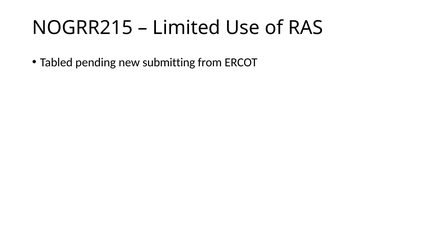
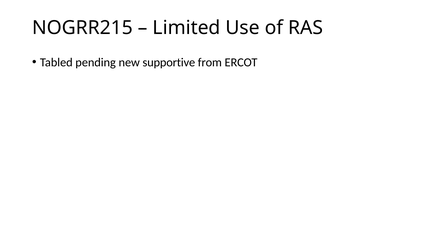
submitting: submitting -> supportive (169, 62)
